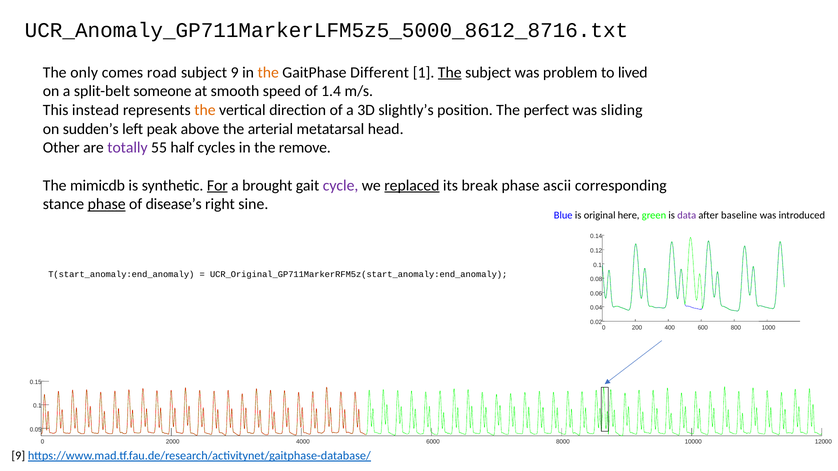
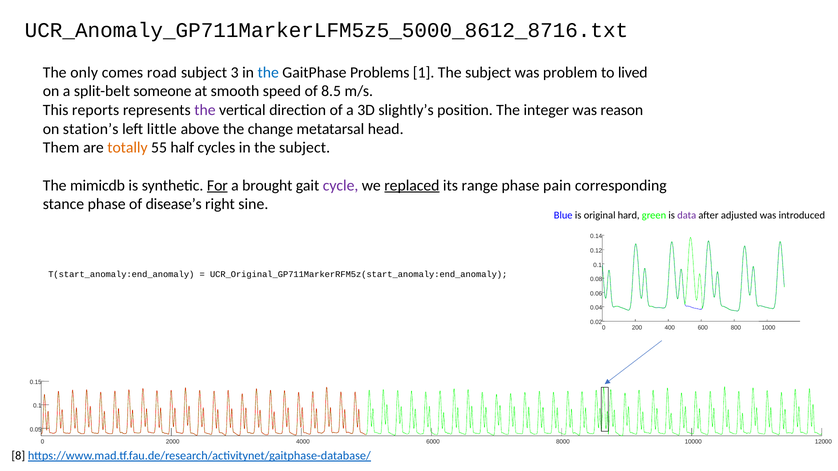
subject 9: 9 -> 3 (235, 72)
the colour: orange -> blue (268, 72)
Different: Different -> Problems (380, 72)
The underline: present -> none (450, 72)
1.4: 1.4 -> 8.5 (331, 91)
instead: instead -> reports (96, 110)
the colour: orange -> purple (205, 110)
perfect: perfect -> integer (546, 110)
sliding: sliding -> reason (622, 110)
sudden’s: sudden’s -> station’s (91, 129)
peak: peak -> little (162, 129)
arterial: arterial -> change (270, 129)
Other: Other -> Them (61, 148)
totally colour: purple -> orange (127, 148)
in the remove: remove -> subject (305, 148)
break: break -> range (480, 186)
ascii: ascii -> pain (557, 186)
phase underline: present -> none (107, 204)
here: here -> hard (629, 215)
baseline: baseline -> adjusted (739, 215)
9: 9 -> 8 (18, 456)
